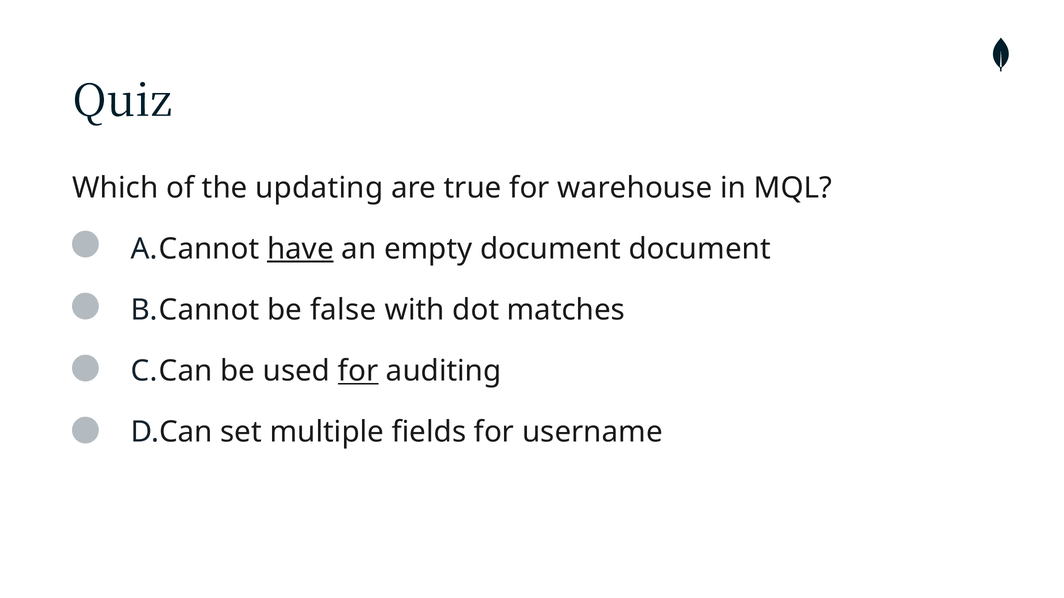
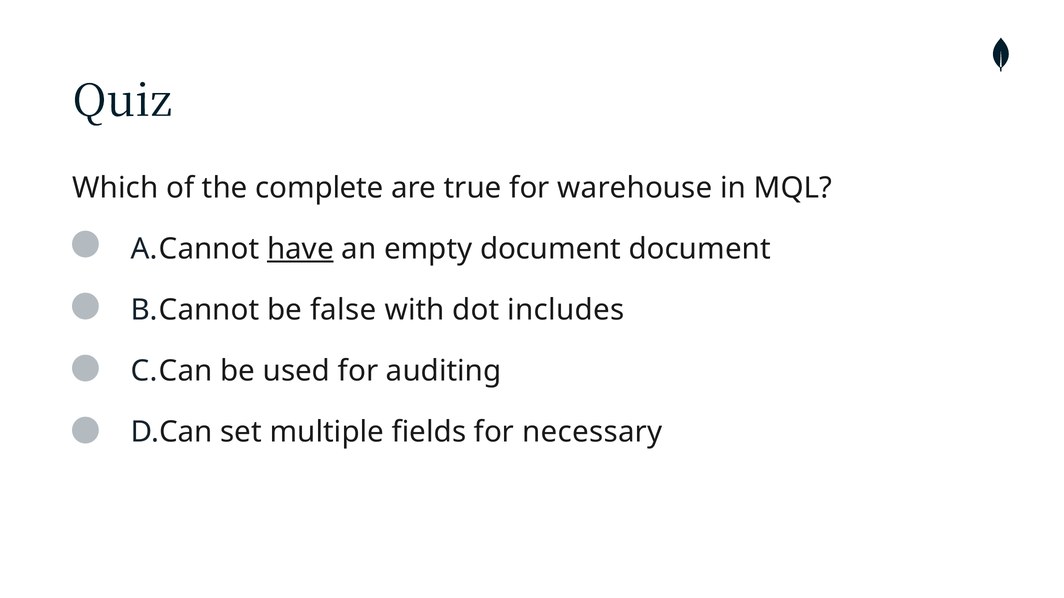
updating: updating -> complete (320, 188)
matches: matches -> includes (566, 310)
for underline: present -> none (358, 371)
username: username -> necessary (592, 433)
